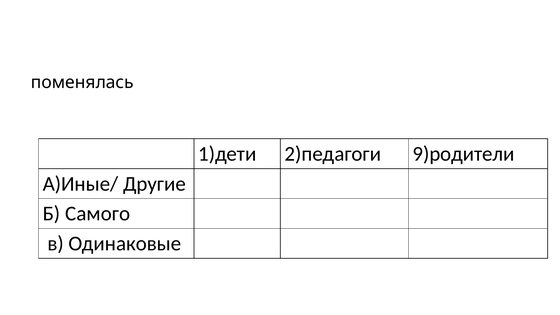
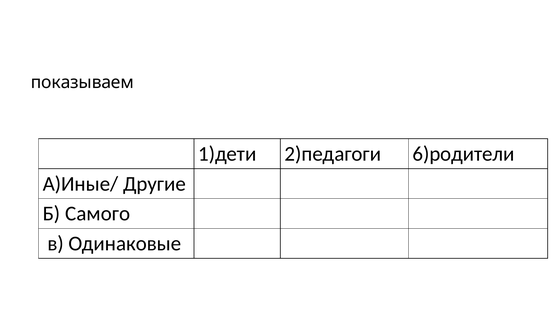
поменялась: поменялась -> показываем (82, 82)
9)родители: 9)родители -> 6)родители (463, 154)
